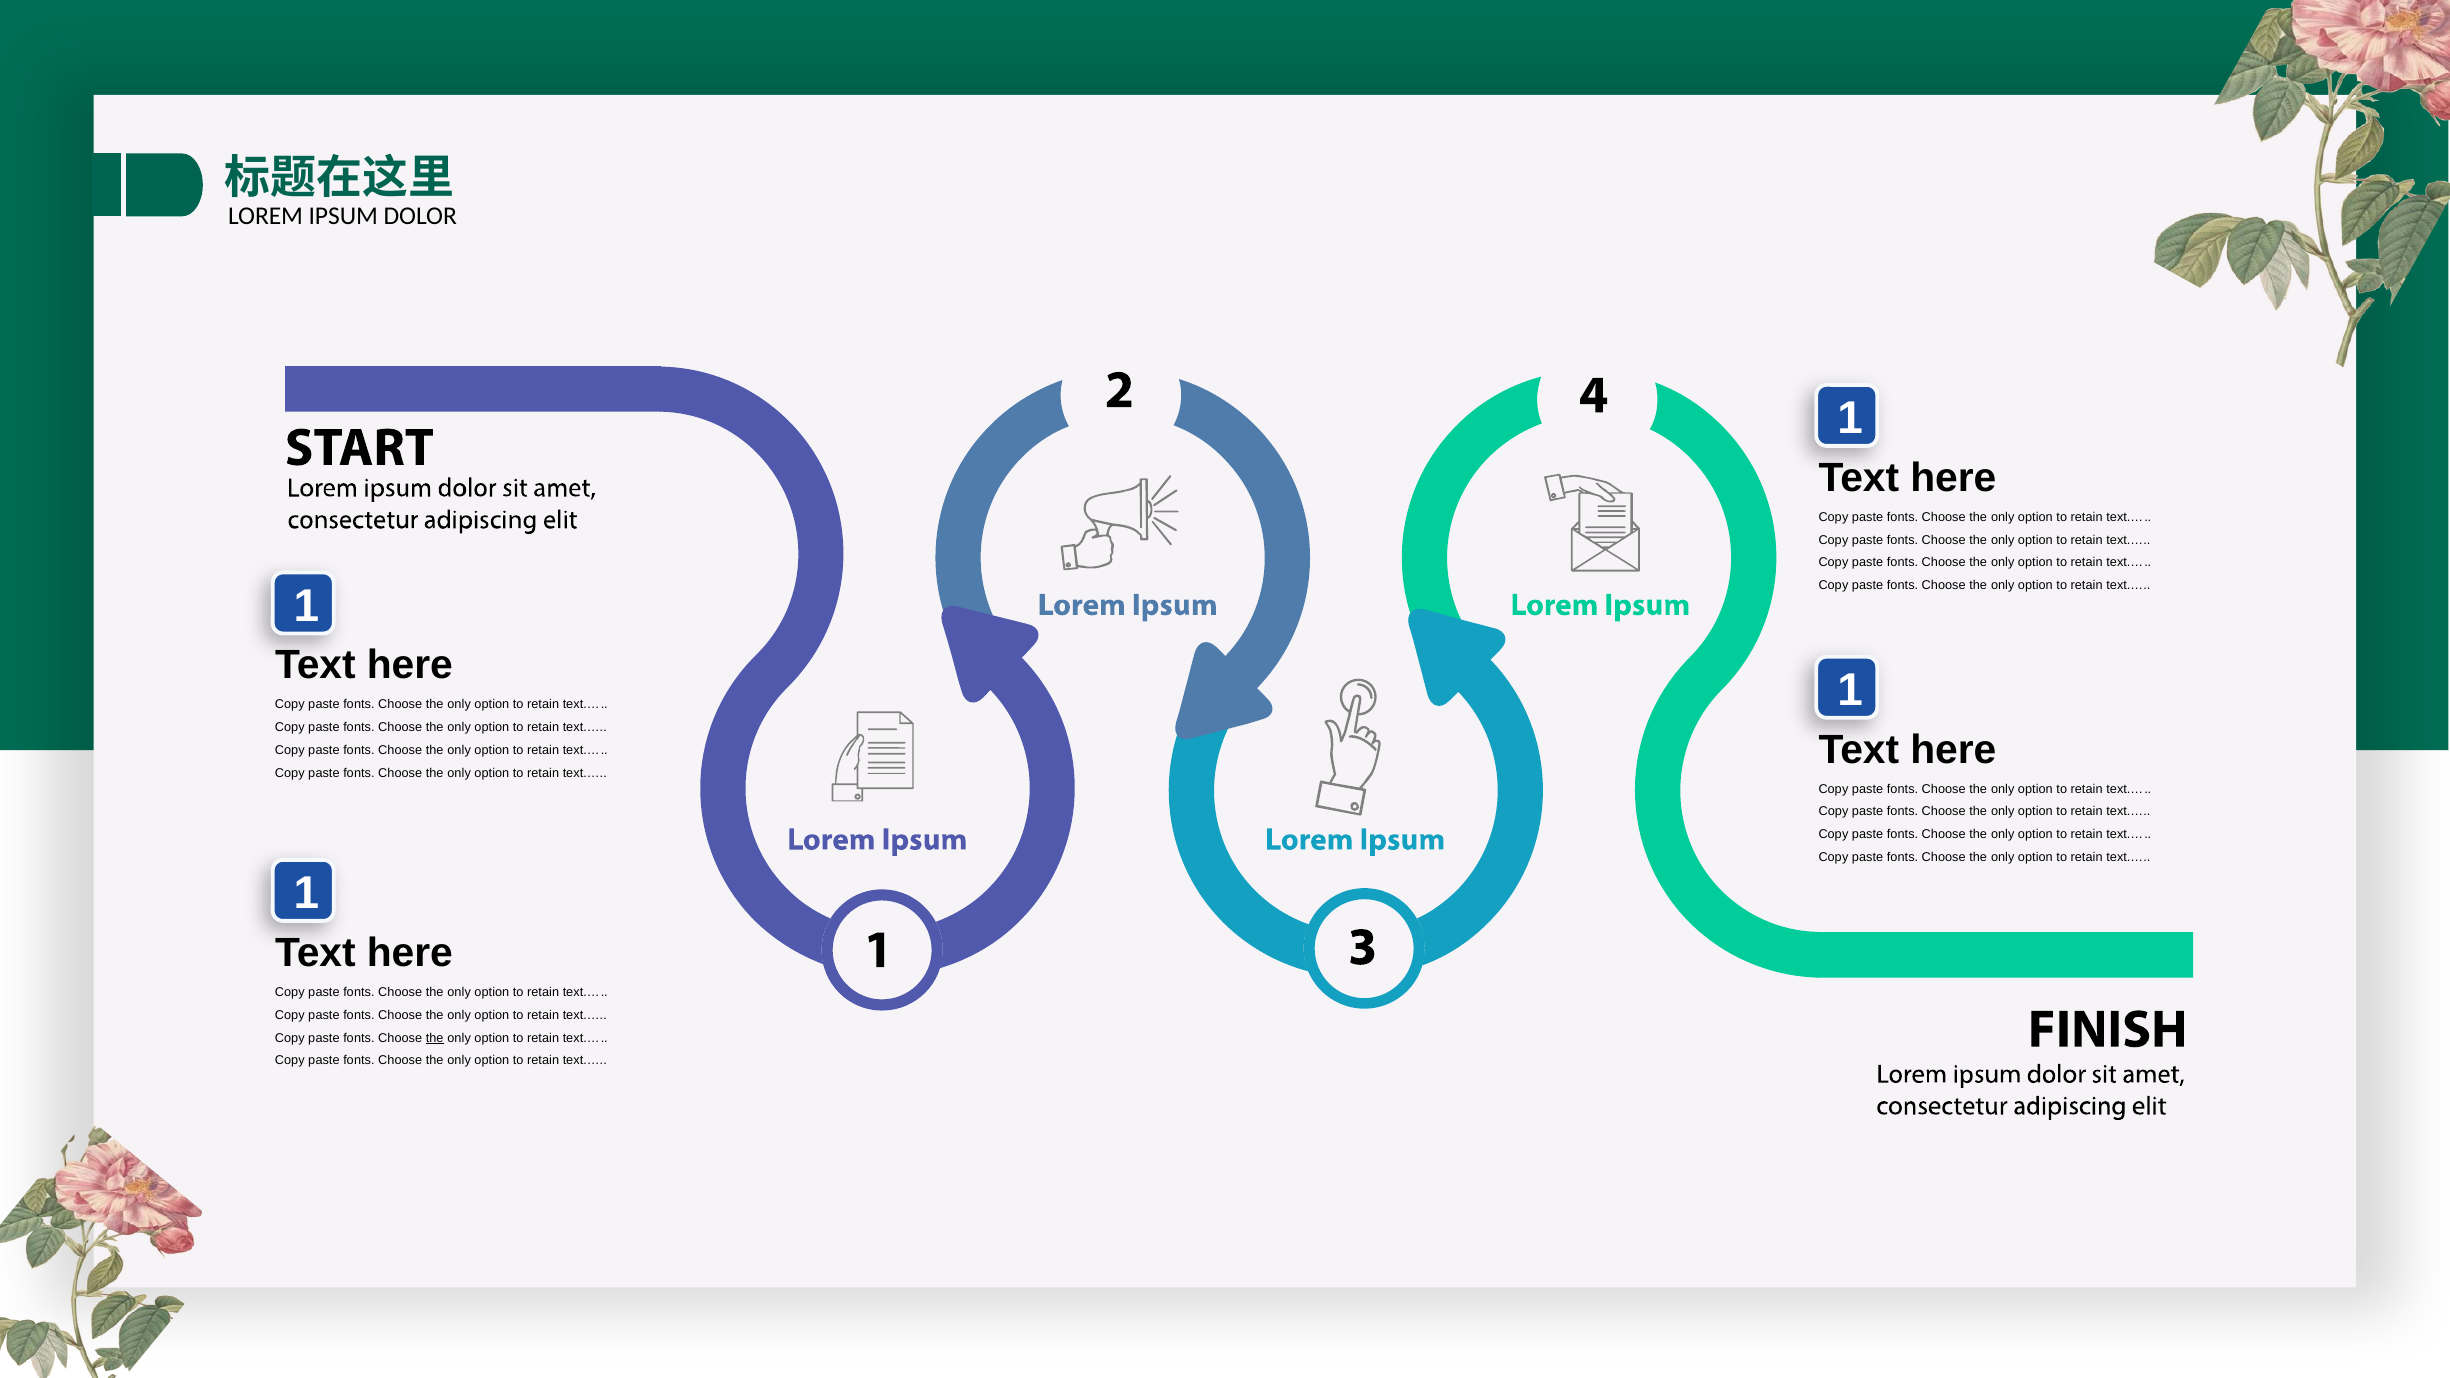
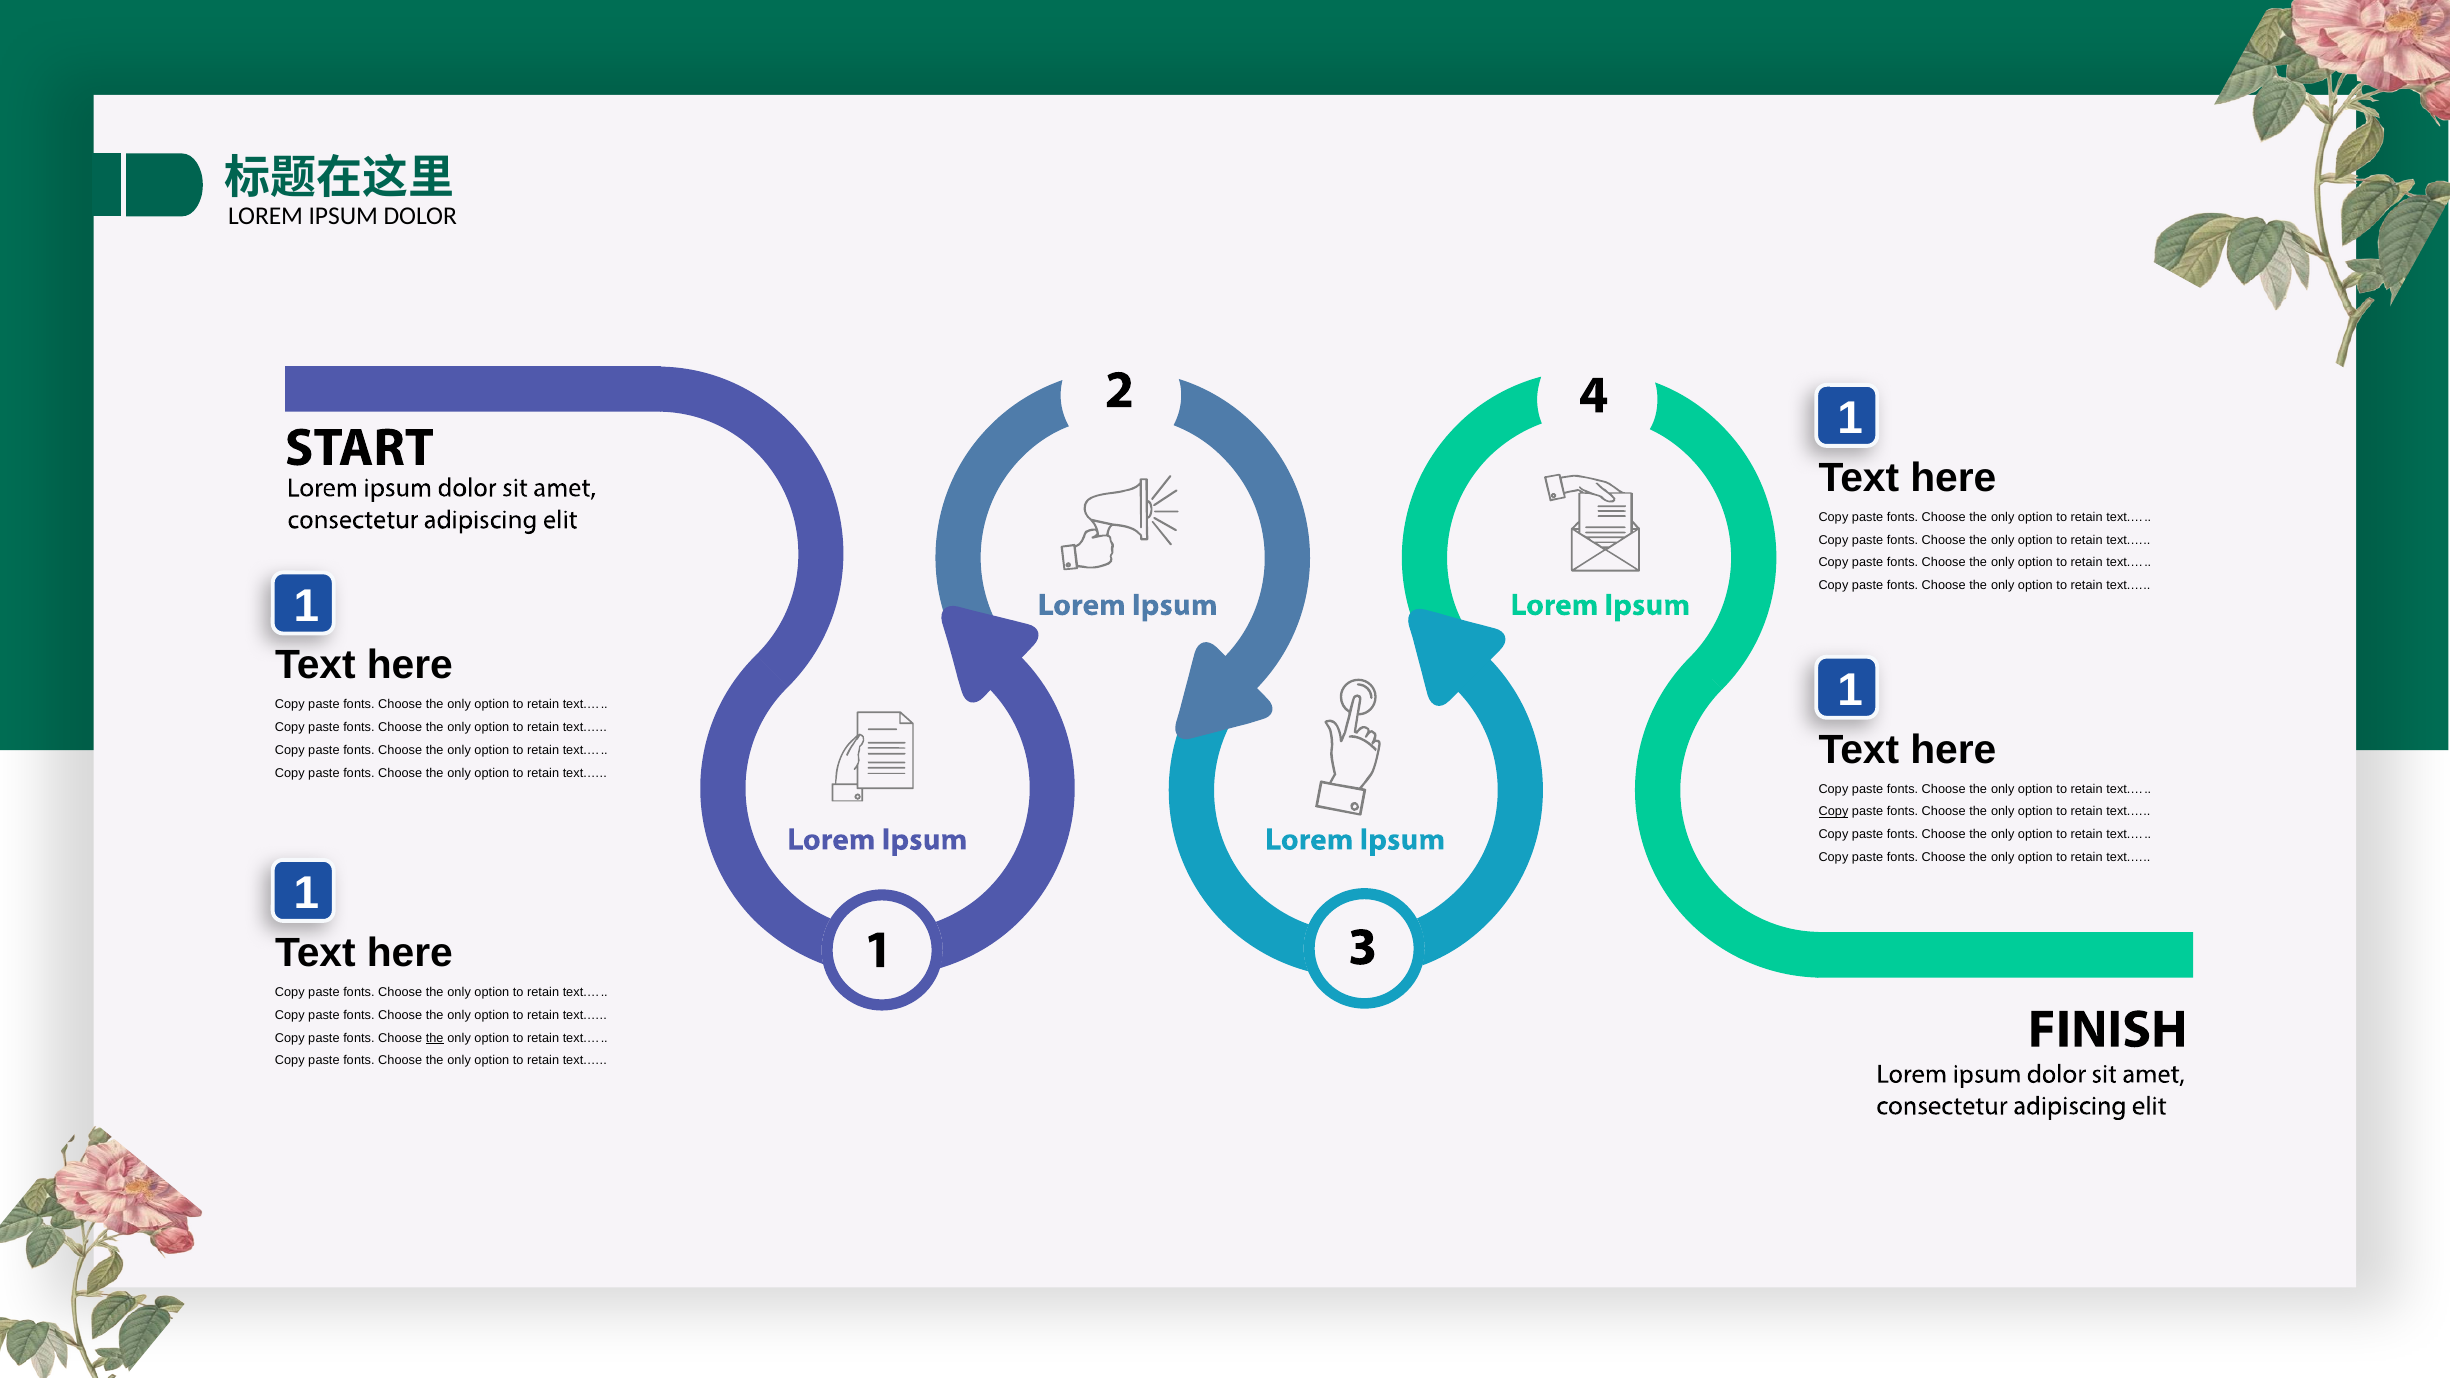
Copy underline: none -> present (1833, 812)
